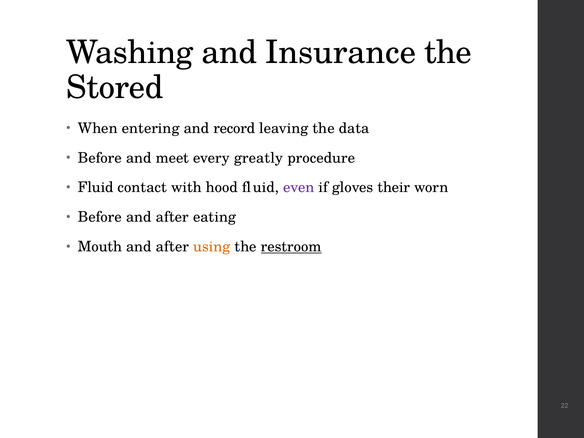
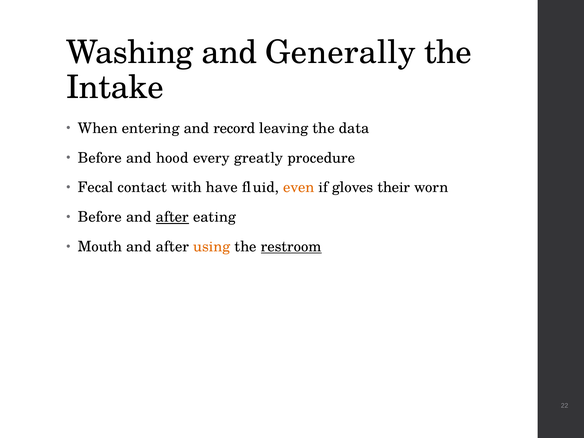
Insurance: Insurance -> Generally (340, 52)
Stored: Stored -> Intake (115, 87)
meet: meet -> hood (172, 158)
Fluid: Fluid -> Fecal (96, 187)
hood: hood -> have (222, 187)
even colour: purple -> orange (299, 187)
after underline: none -> present (172, 217)
